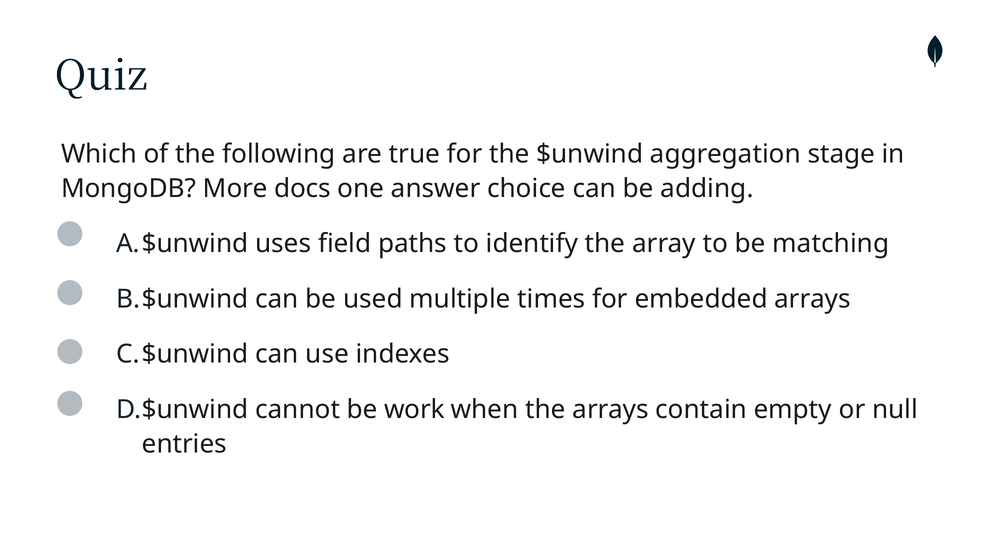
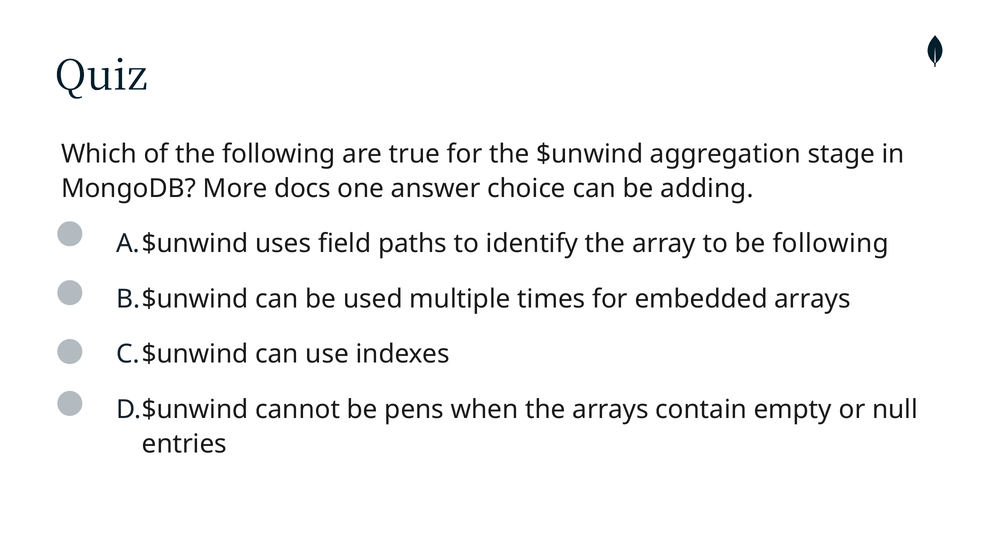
be matching: matching -> following (831, 244)
work: work -> pens (414, 410)
